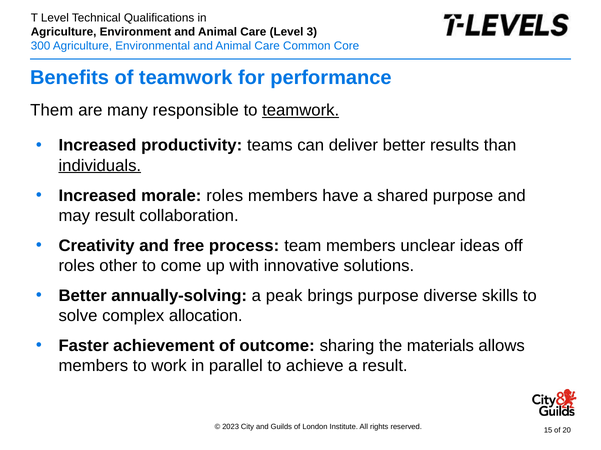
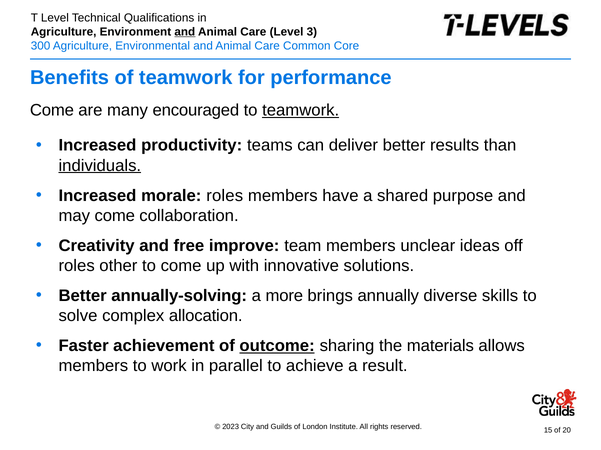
and underline: none -> present (185, 32)
Them: Them -> Come (52, 111)
responsible: responsible -> encouraged (196, 111)
may result: result -> come (115, 216)
process: process -> improve (244, 246)
peak: peak -> more (284, 296)
brings purpose: purpose -> annually (388, 296)
outcome underline: none -> present (277, 346)
